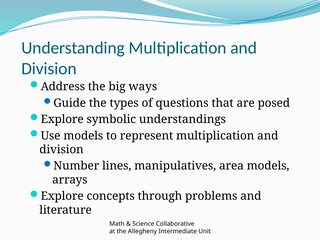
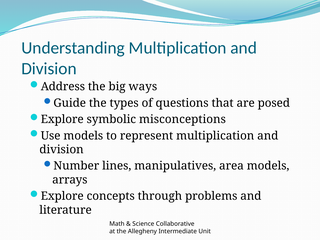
understandings: understandings -> misconceptions (182, 119)
